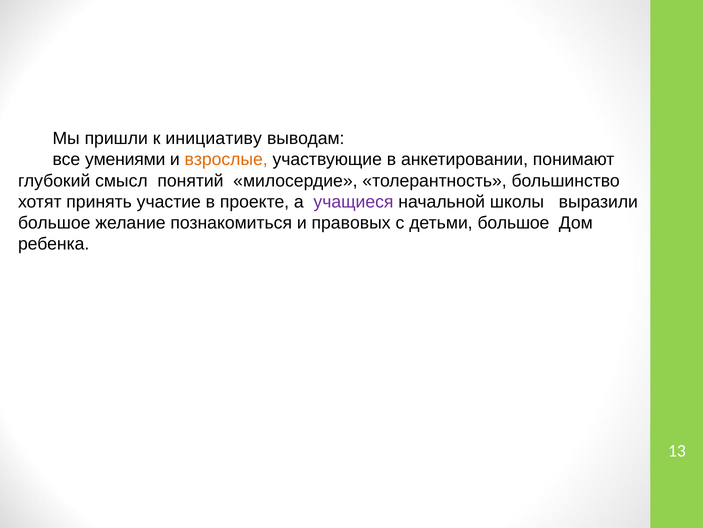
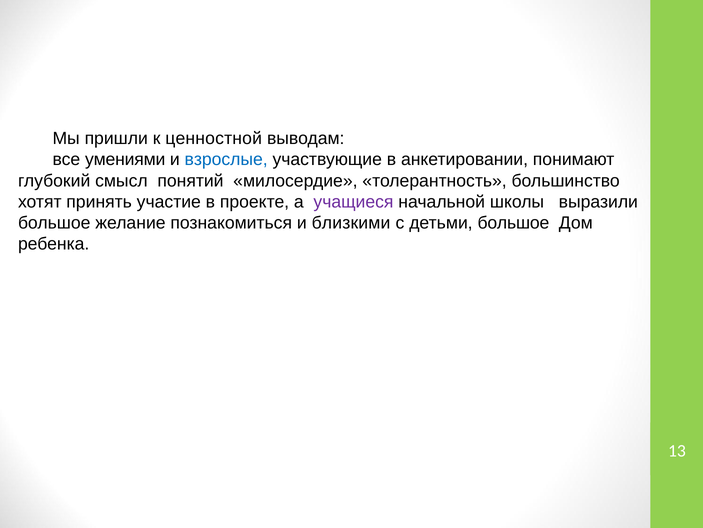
инициативу: инициативу -> ценностной (214, 138)
взрослые colour: orange -> blue (226, 159)
правовых: правовых -> близкими (351, 223)
